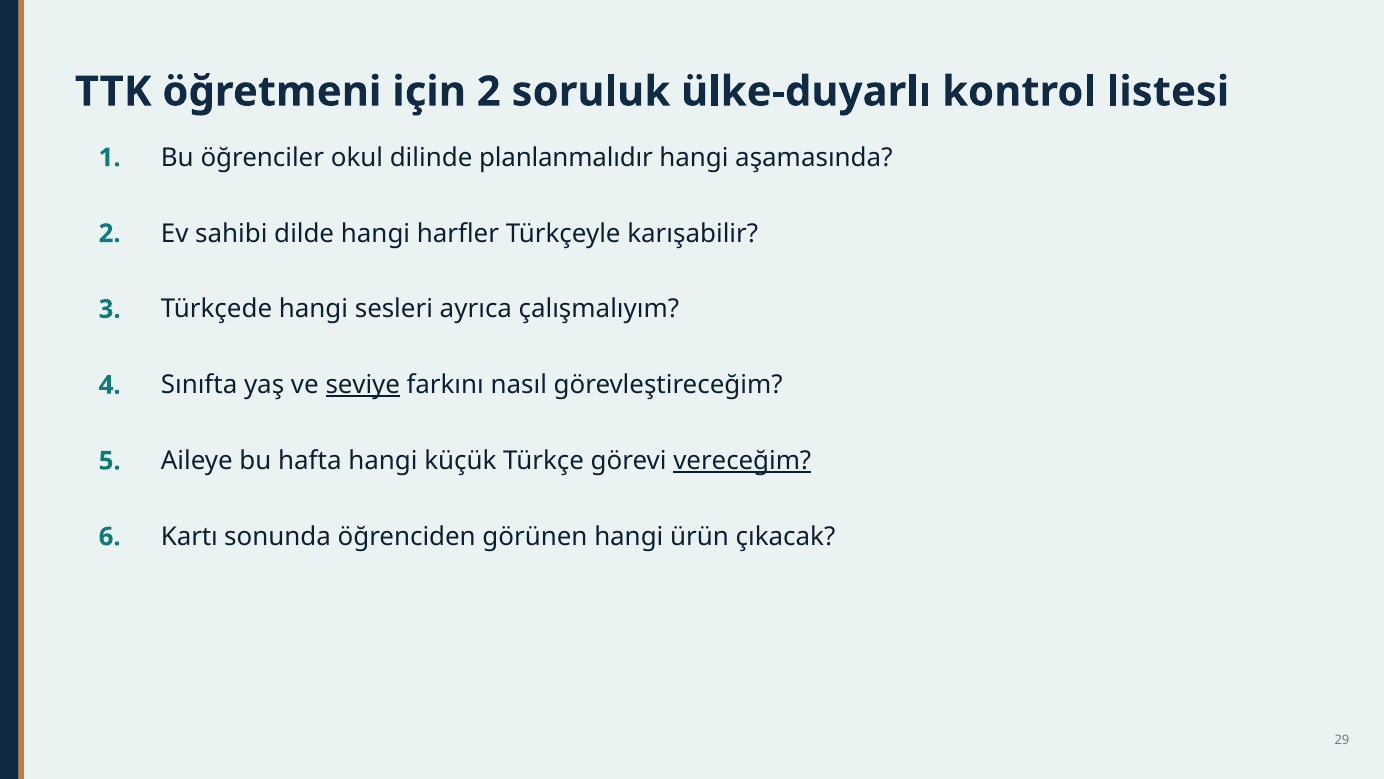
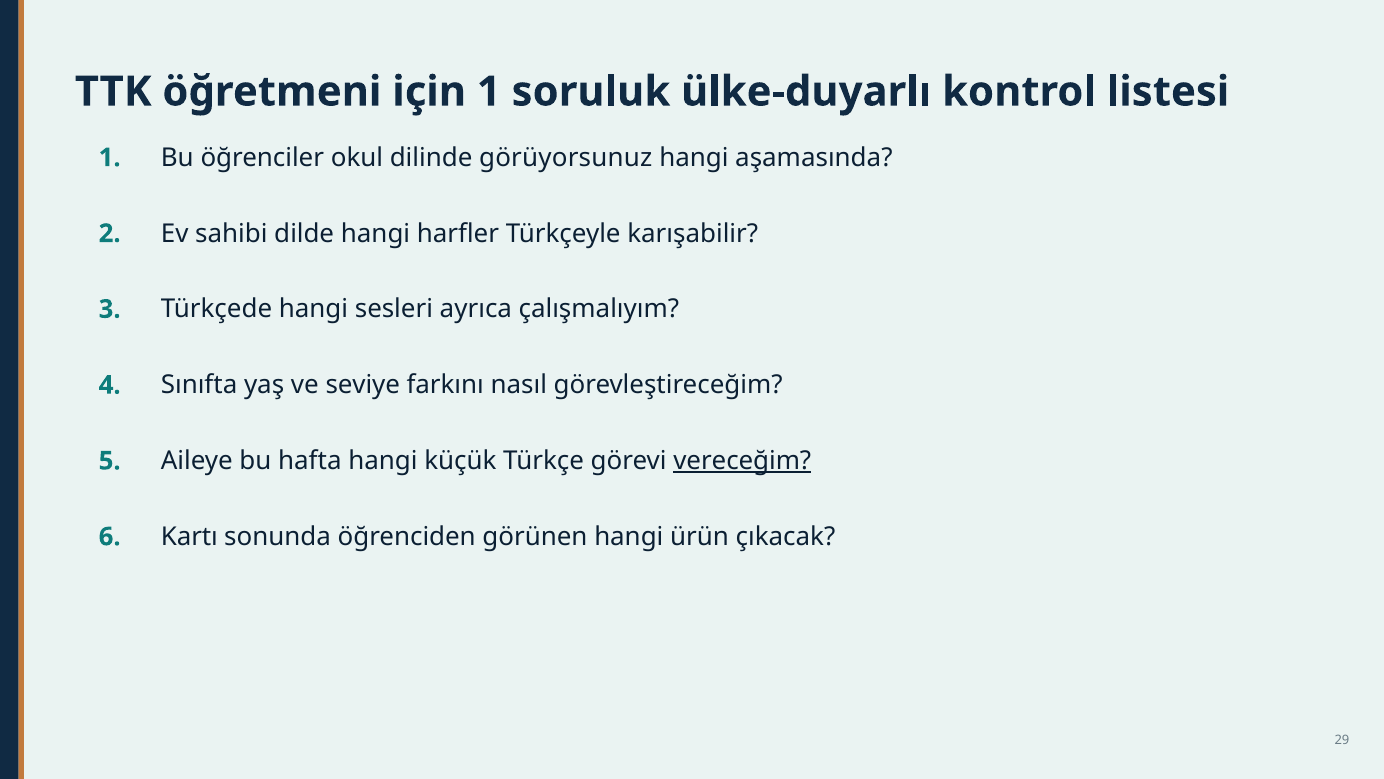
için 2: 2 -> 1 (489, 92)
planlanmalıdır: planlanmalıdır -> görüyorsunuz (566, 158)
seviye underline: present -> none (363, 385)
